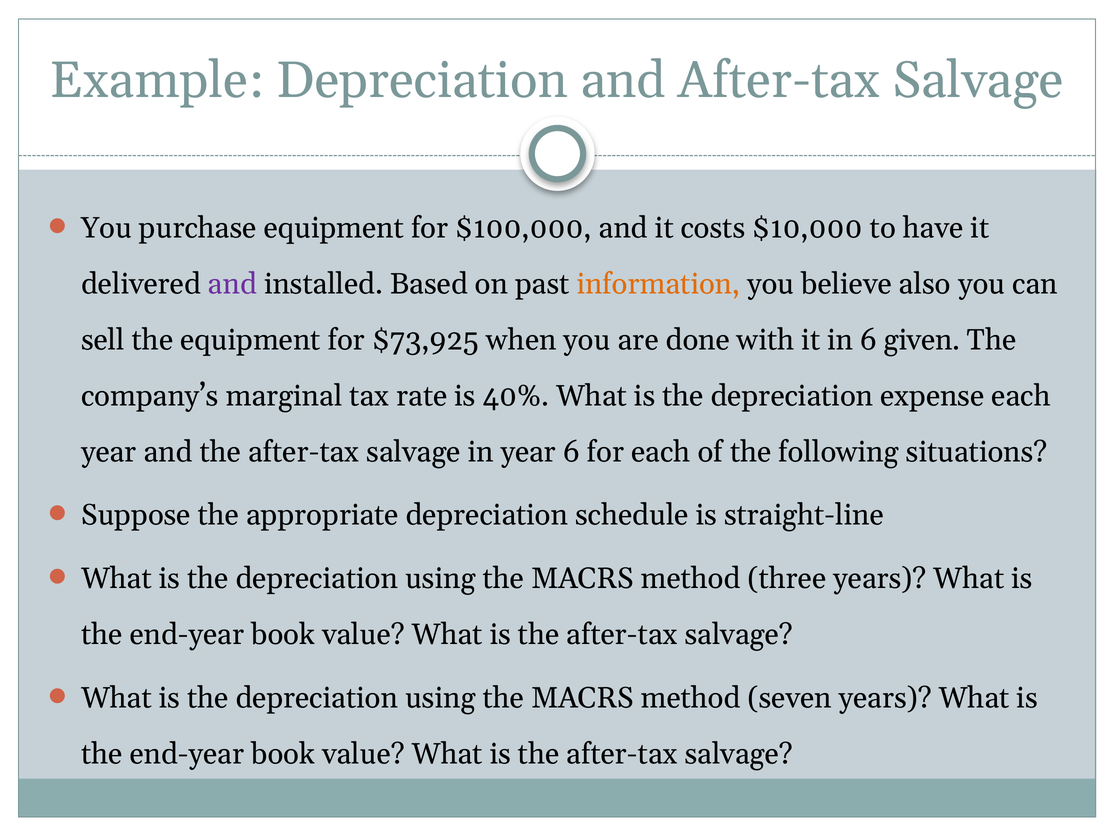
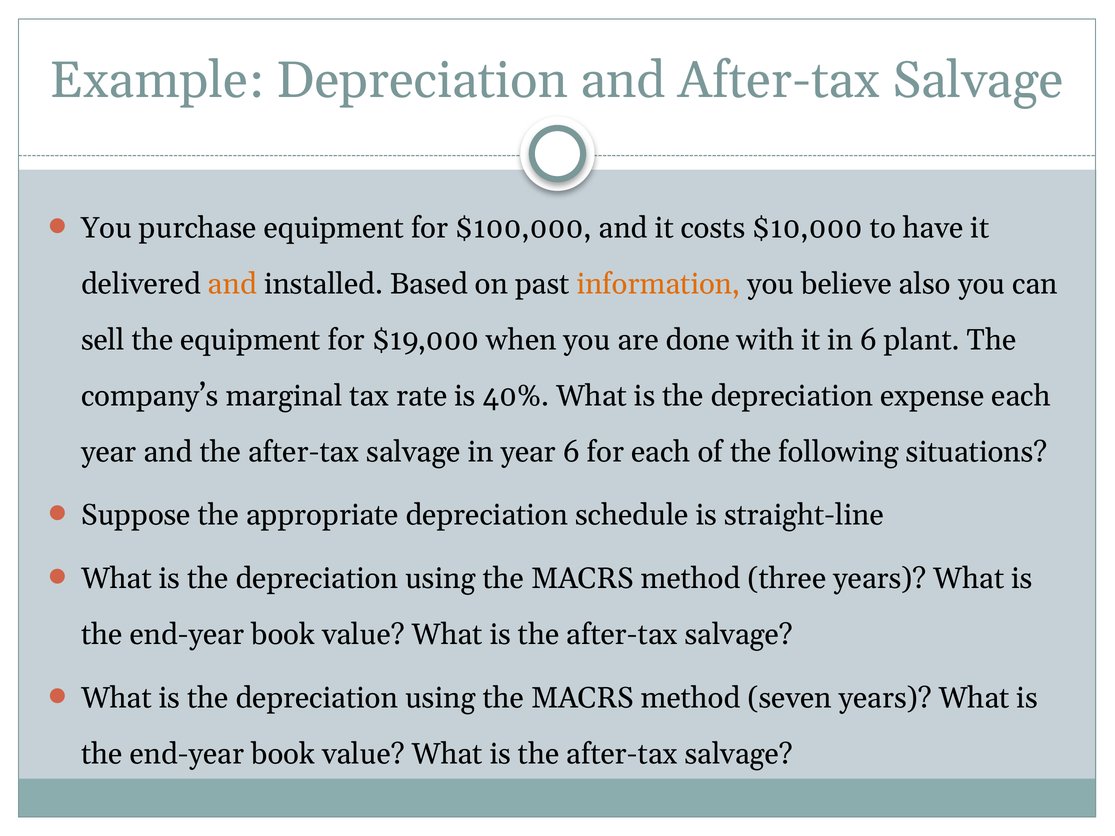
and colour: purple -> orange (232, 284)
$73,925: $73,925 -> $19,000 (426, 340)
given: given -> plant (922, 340)
